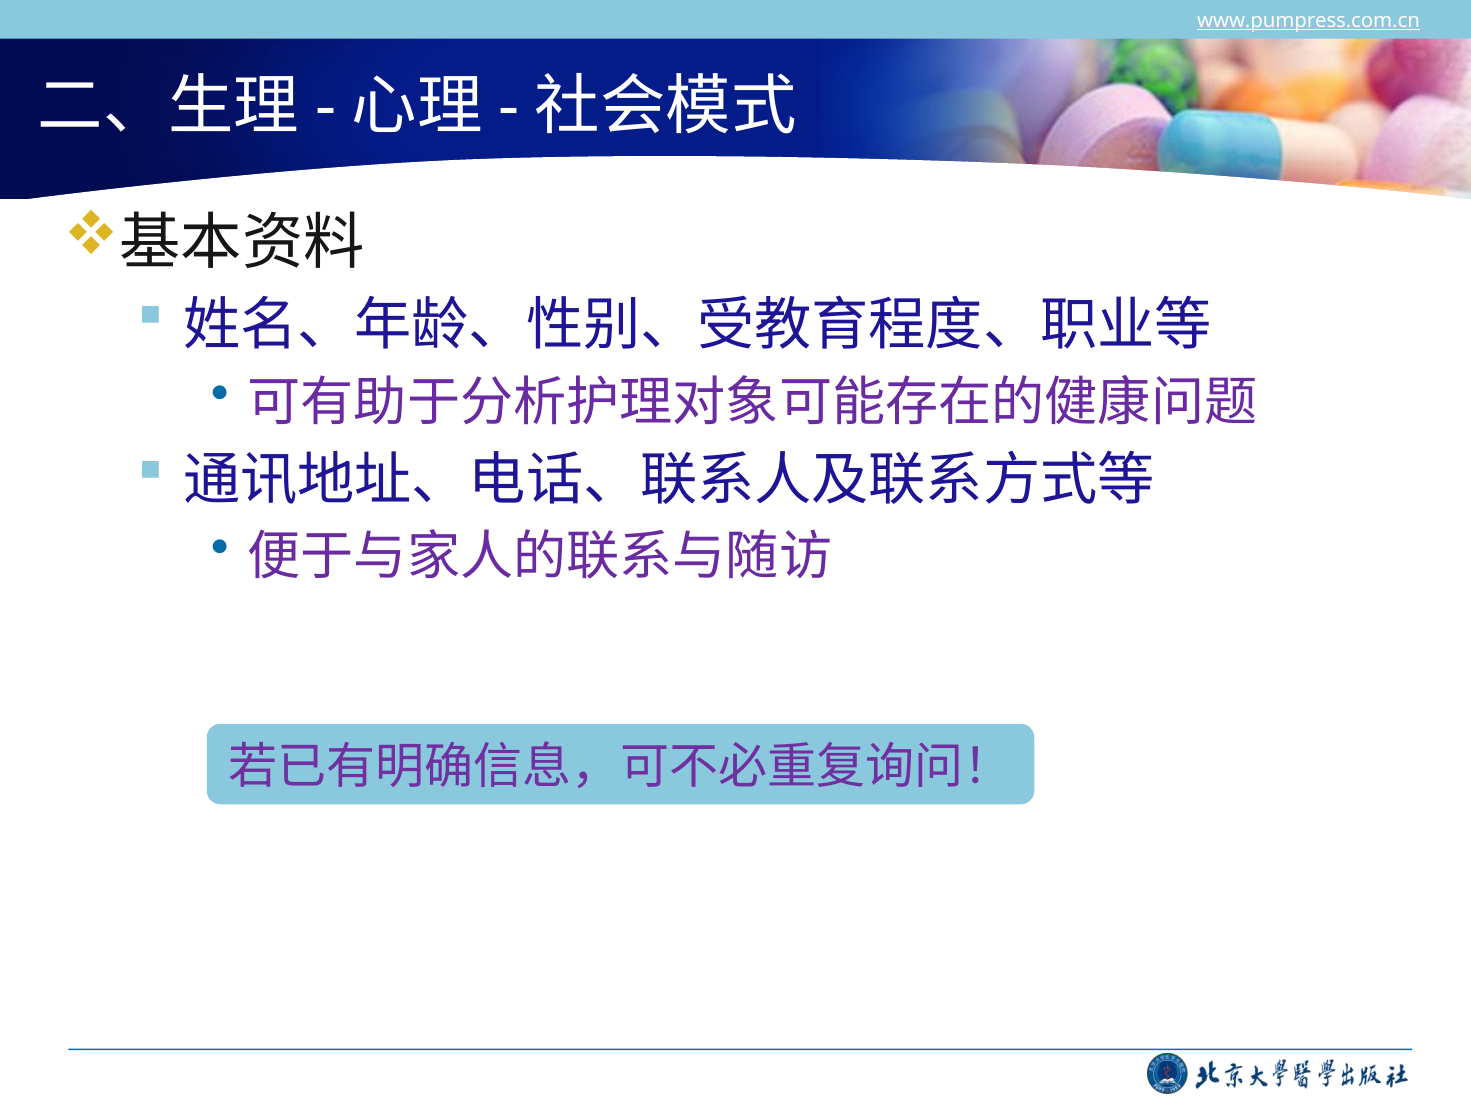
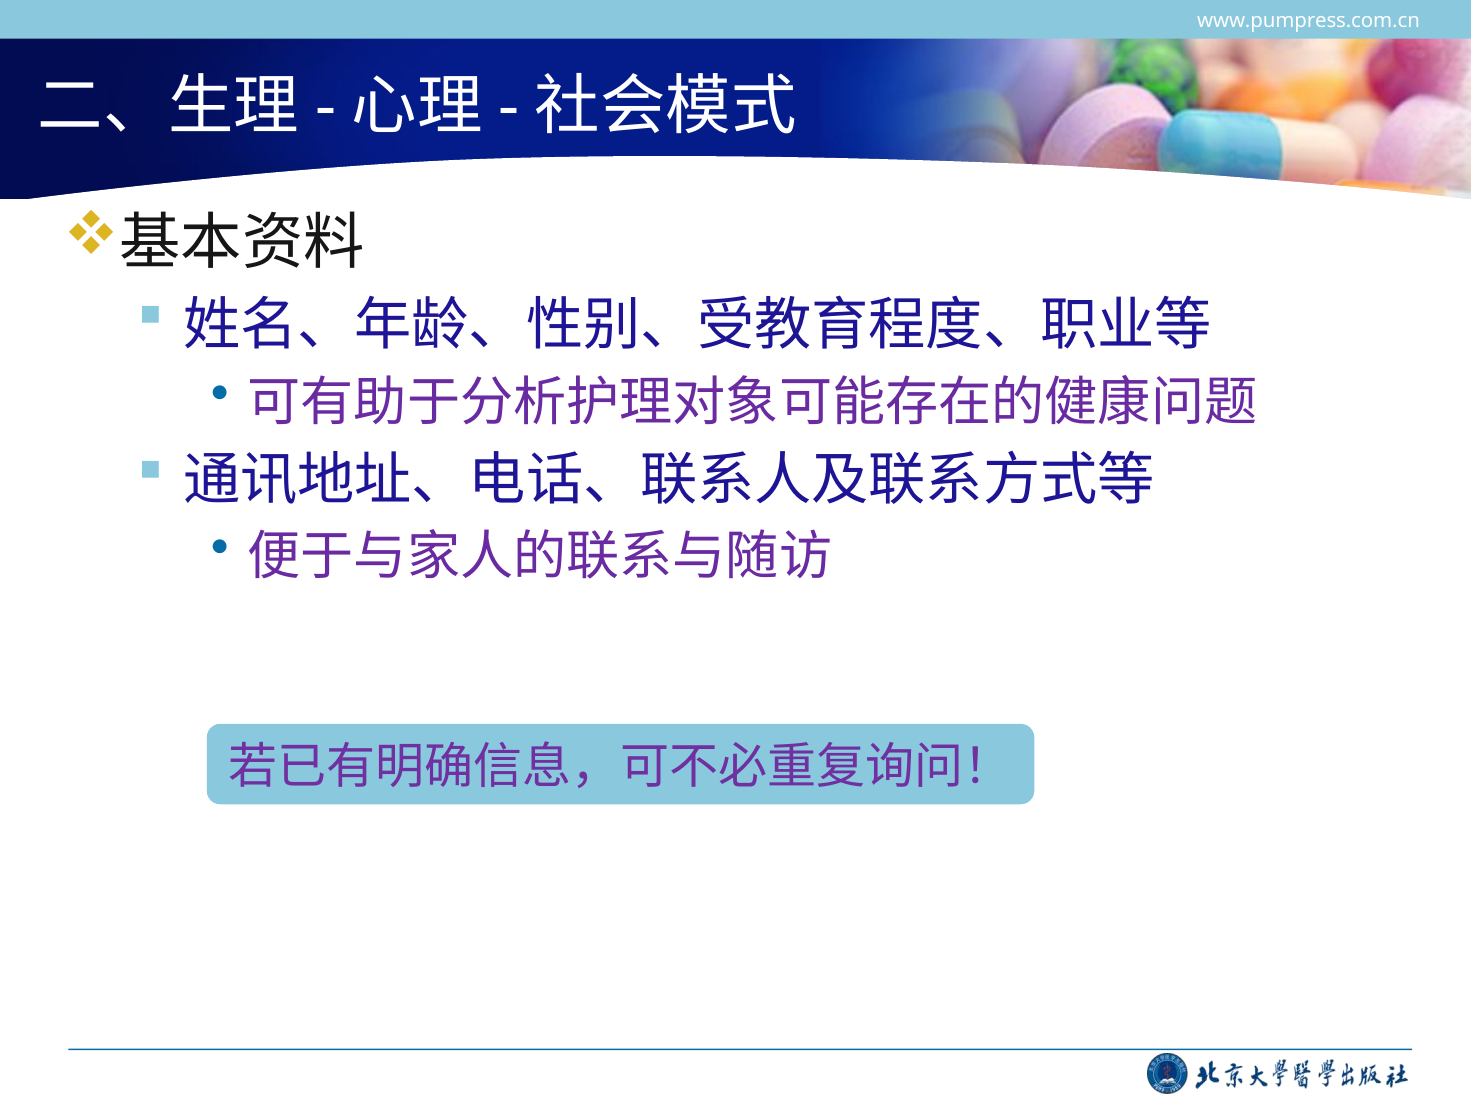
www.pumpress.com.cn underline: present -> none (1309, 21)
